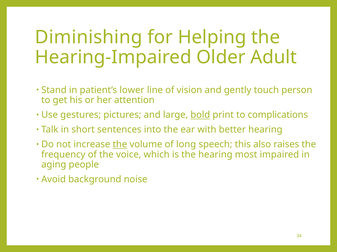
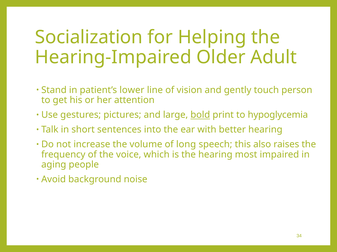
Diminishing: Diminishing -> Socialization (89, 37)
complications: complications -> hypoglycemia (278, 115)
the underline: present -> none (120, 145)
